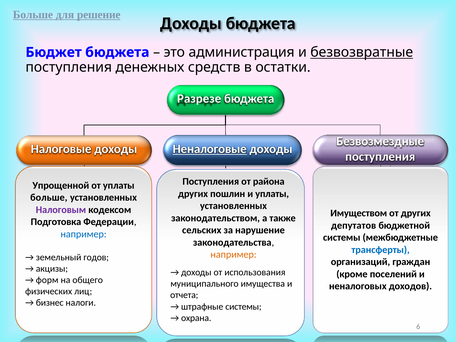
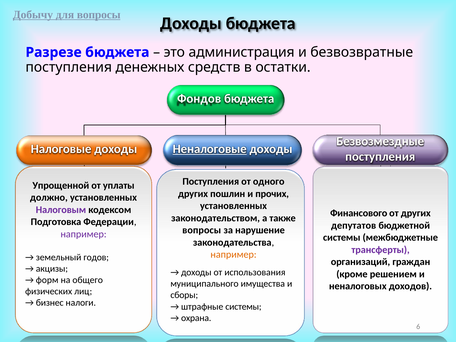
Больше: Больше -> Добычу (33, 15)
для решение: решение -> вопросы (99, 15)
Бюджет: Бюджет -> Разрезе (54, 52)
безвозвратные underline: present -> none (362, 52)
Разрезе: Разрезе -> Фондов (199, 99)
района: района -> одного (269, 182)
и уплаты: уплаты -> прочих (272, 194)
больше: больше -> должно (49, 198)
Имуществом: Имуществом -> Финансового (359, 213)
сельских: сельских -> вопросы (202, 230)
например colour: blue -> purple (84, 234)
трансферты colour: blue -> purple (381, 250)
поселений: поселений -> решением (393, 274)
отчета: отчета -> сборы (184, 295)
